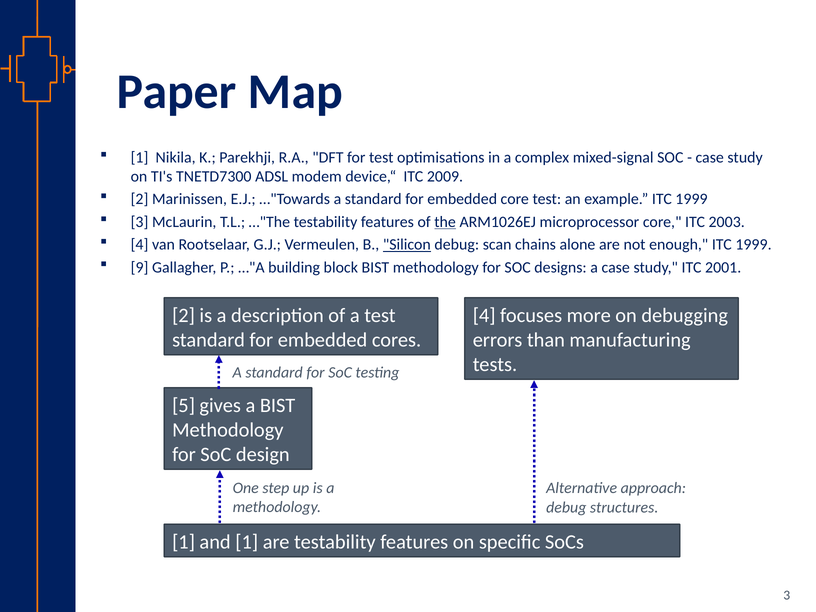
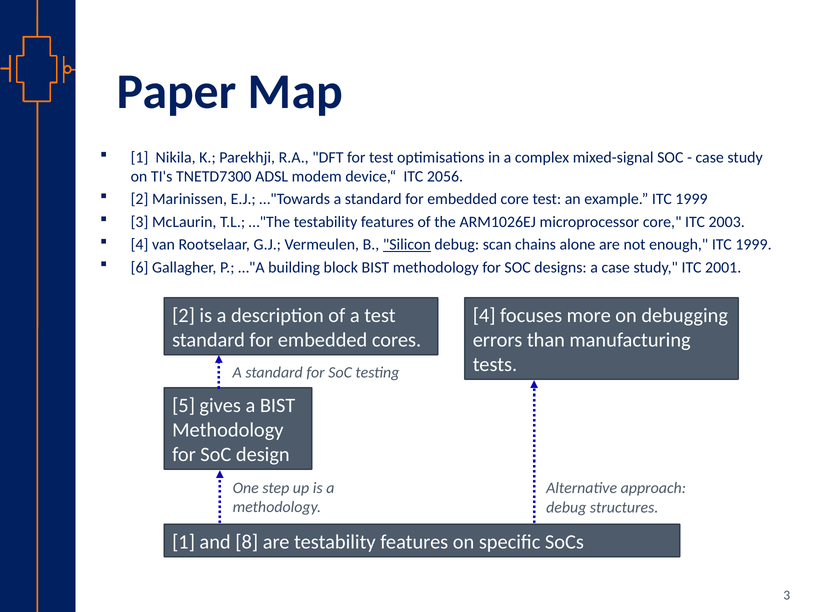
2009: 2009 -> 2056 (445, 177)
the underline: present -> none (445, 222)
9: 9 -> 6 (140, 267)
and 1: 1 -> 8 (247, 542)
